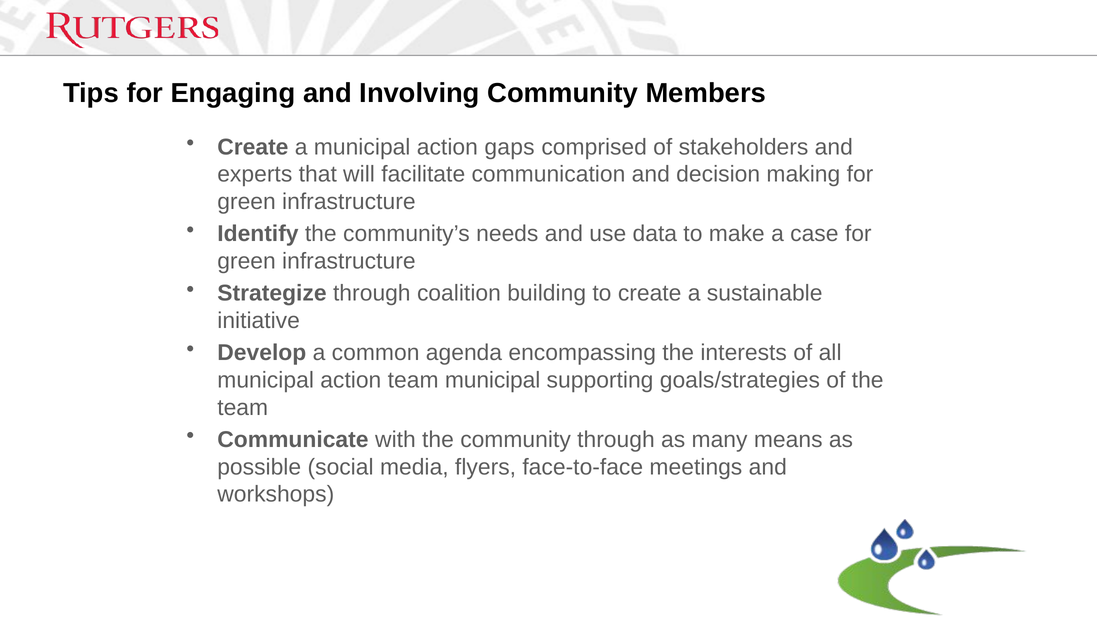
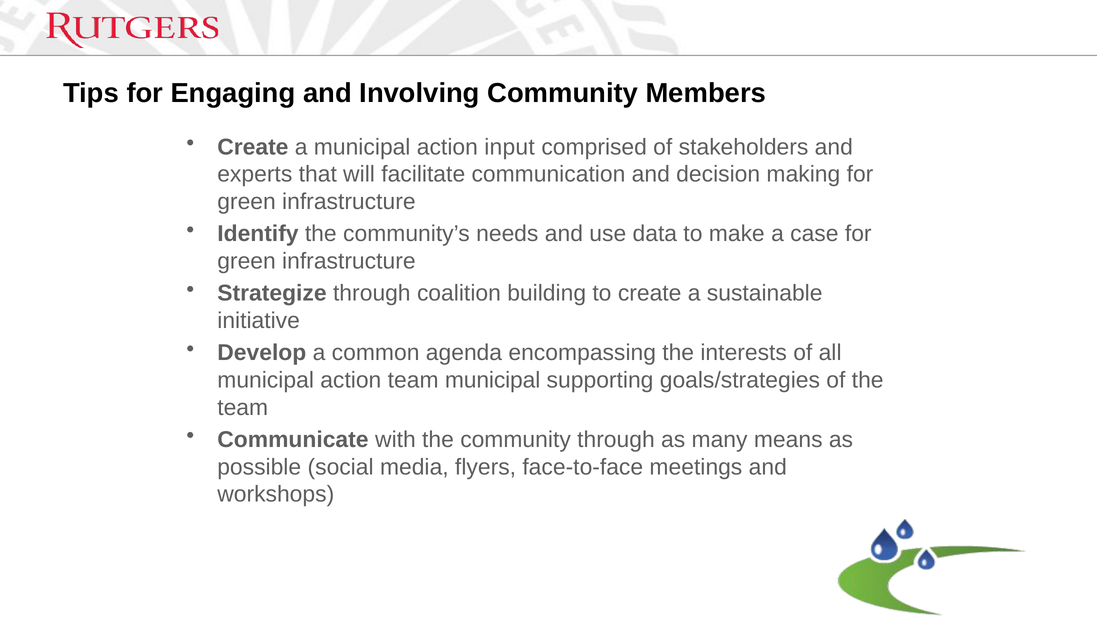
gaps: gaps -> input (510, 147)
